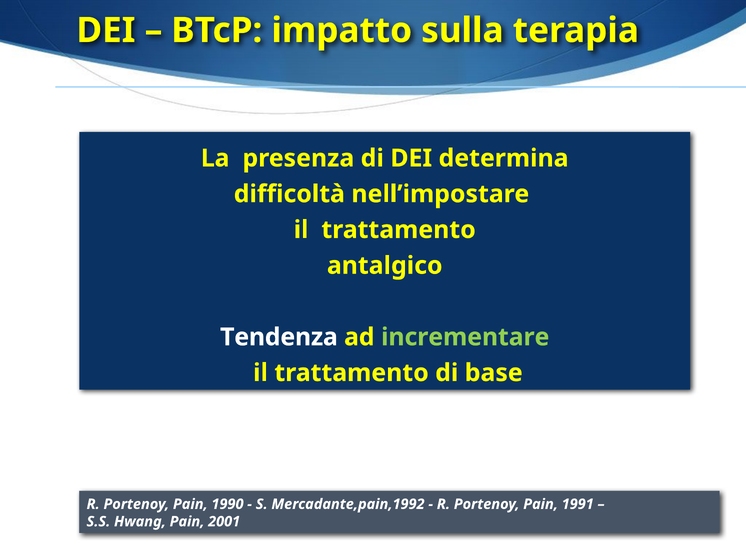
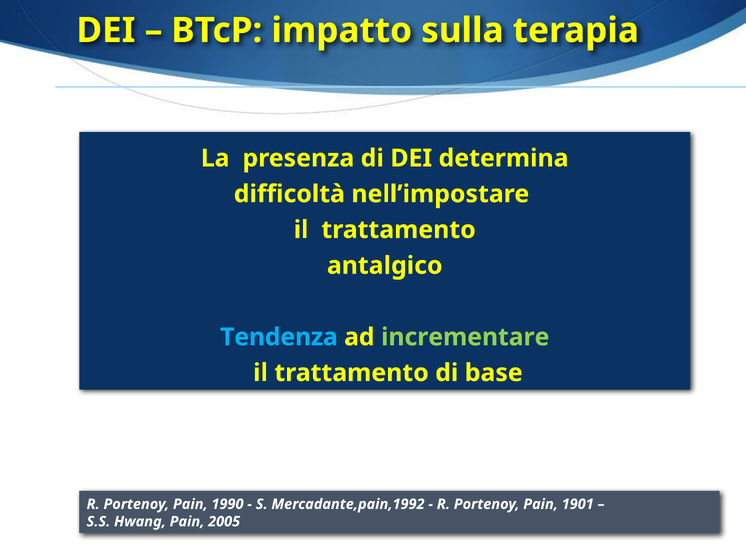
Tendenza colour: white -> light blue (279, 337)
1991: 1991 -> 1901 (578, 505)
2001: 2001 -> 2005 (224, 522)
